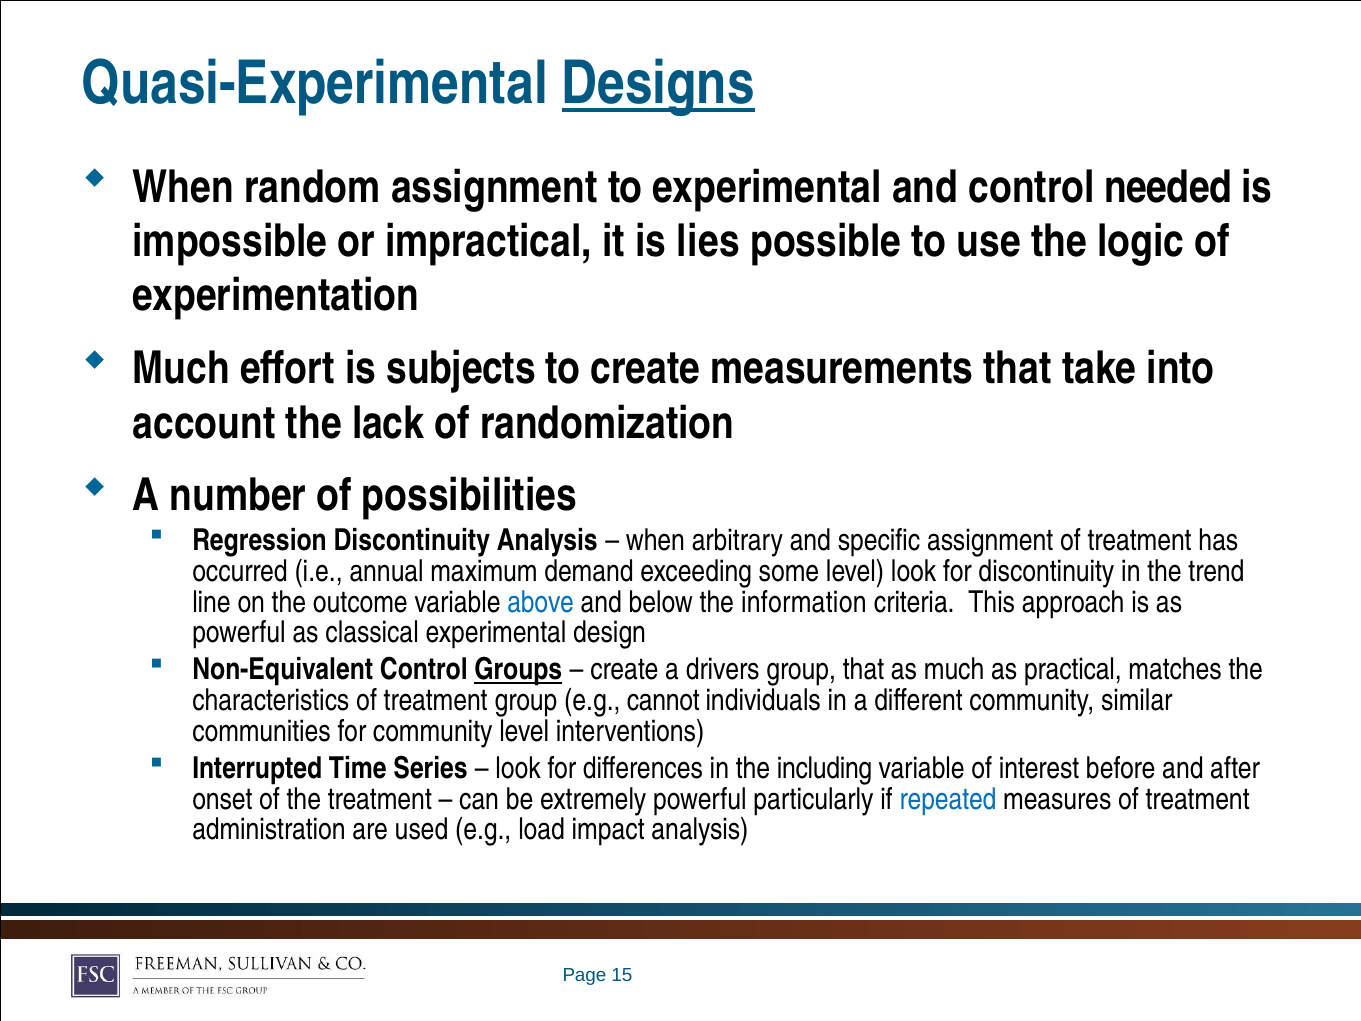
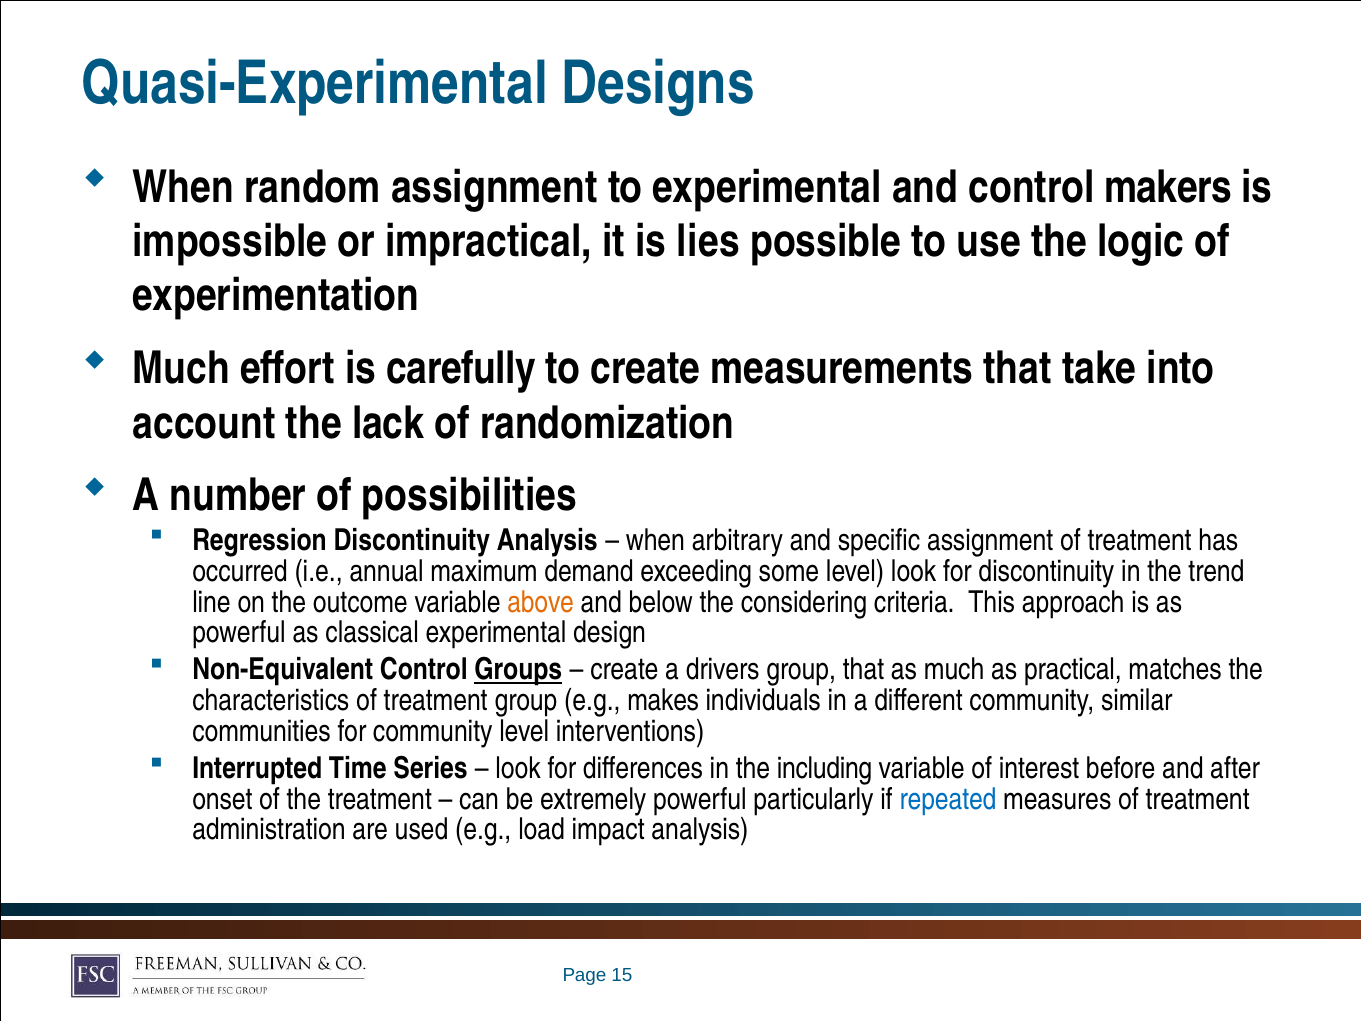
Designs underline: present -> none (658, 84)
needed: needed -> makers (1168, 187)
subjects: subjects -> carefully (461, 369)
above colour: blue -> orange (541, 602)
information: information -> considering (804, 602)
cannot: cannot -> makes (663, 700)
